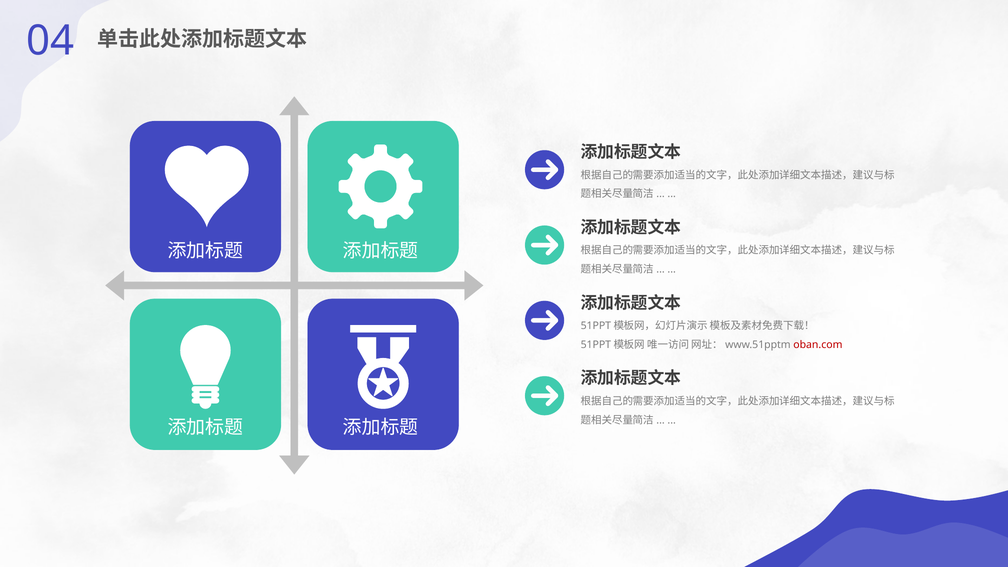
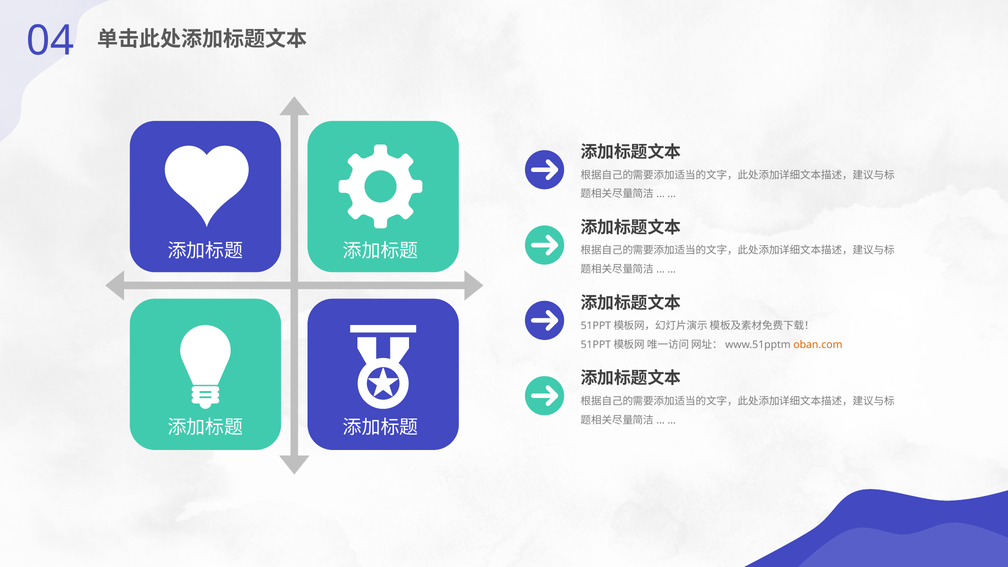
oban.com colour: red -> orange (818, 345)
